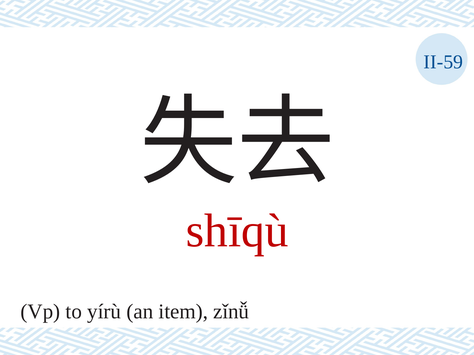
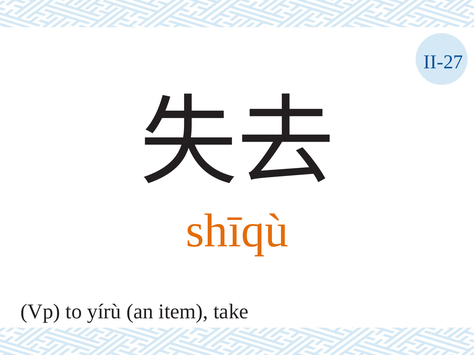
II-59: II-59 -> II-27 (443, 62)
shīqù colour: red -> orange (237, 231)
zǐnǚ: zǐnǚ -> take (231, 312)
